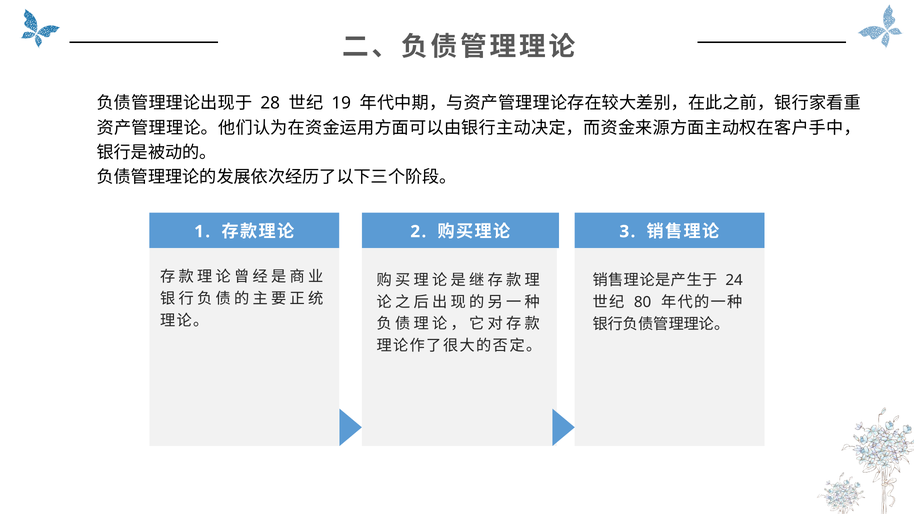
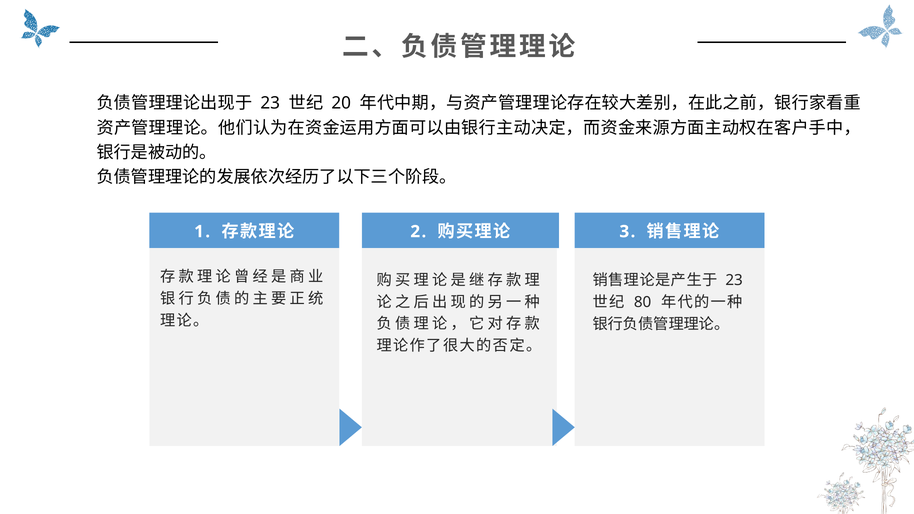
28: 28 -> 23 (270, 103)
19: 19 -> 20 (341, 103)
24: 24 -> 23 (734, 280)
